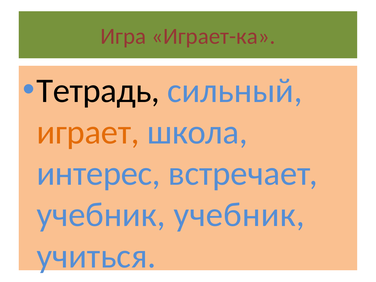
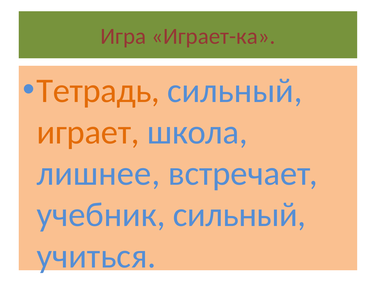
Тетрадь colour: black -> orange (98, 91)
интерес: интерес -> лишнее (98, 173)
учебник учебник: учебник -> сильный (240, 215)
